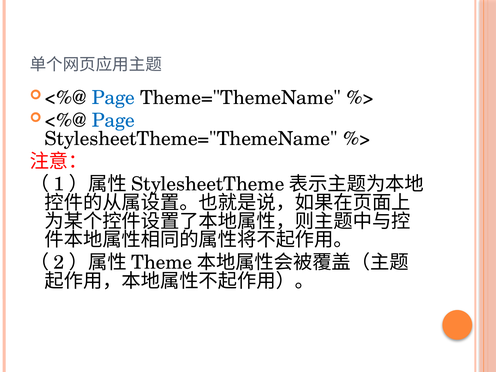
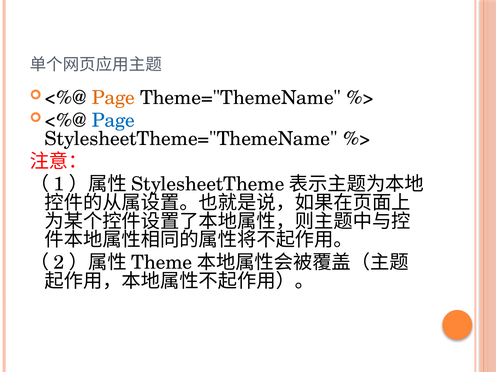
Page colour: blue -> orange (113, 98)
